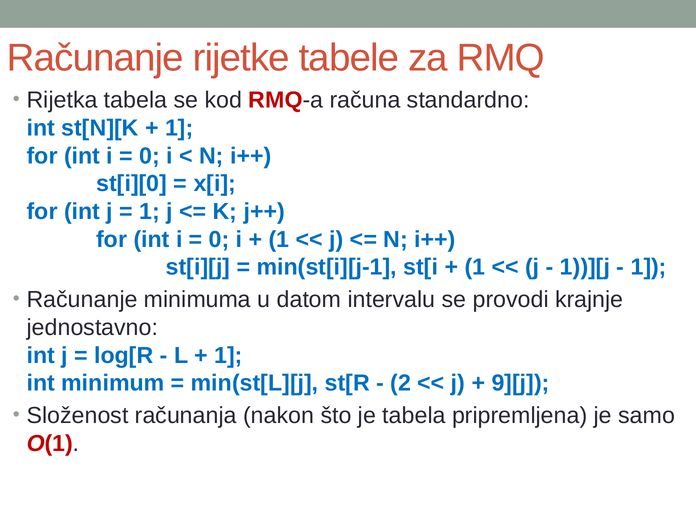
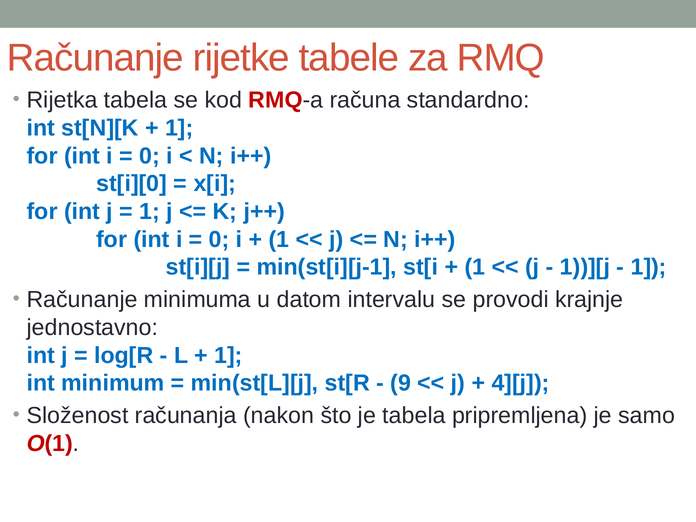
2: 2 -> 9 (401, 383)
9][j: 9][j -> 4][j (520, 383)
